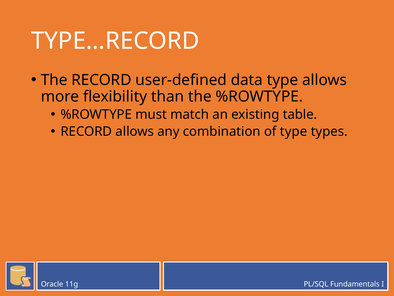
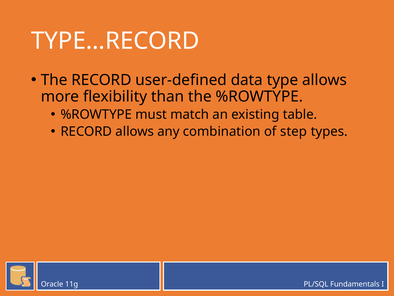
of type: type -> step (294, 131)
